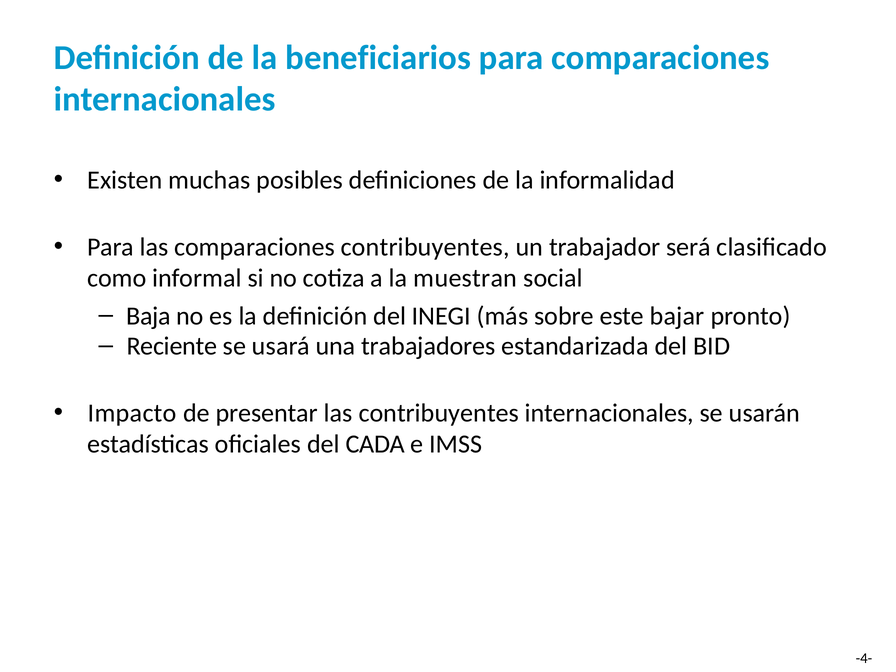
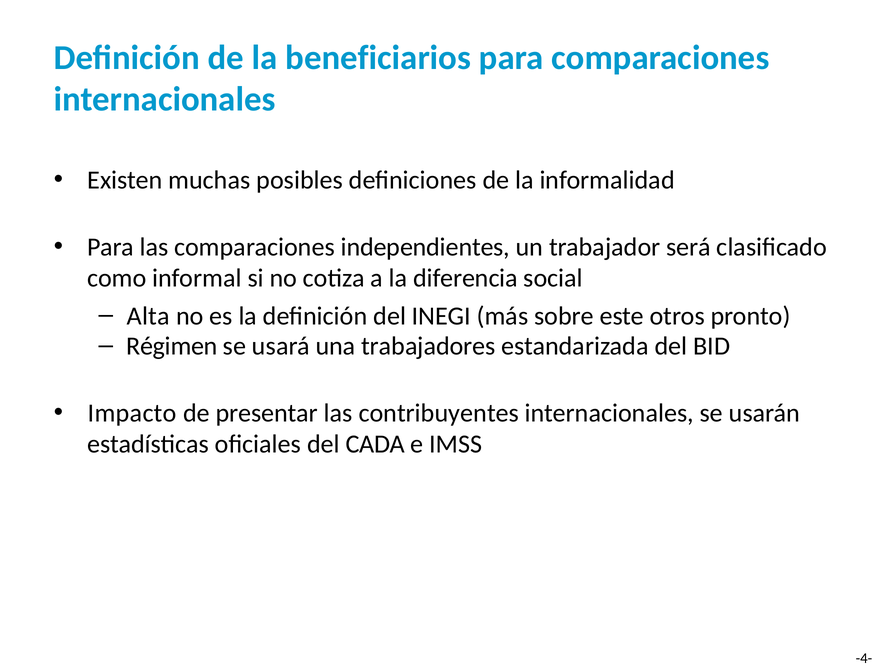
comparaciones contribuyentes: contribuyentes -> independientes (425, 247)
muestran: muestran -> diferencia (465, 278)
Baja: Baja -> Alta (148, 316)
bajar: bajar -> otros (677, 316)
Reciente: Reciente -> Régimen (172, 346)
